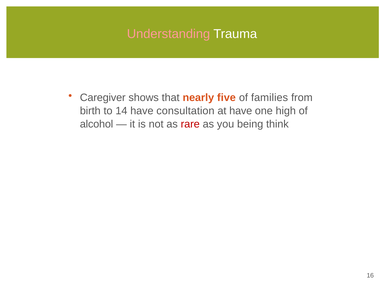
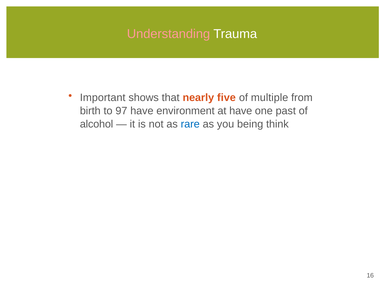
Caregiver: Caregiver -> Important (103, 98)
families: families -> multiple (270, 98)
14: 14 -> 97 (121, 111)
consultation: consultation -> environment (186, 111)
high: high -> past (286, 111)
rare colour: red -> blue (190, 124)
